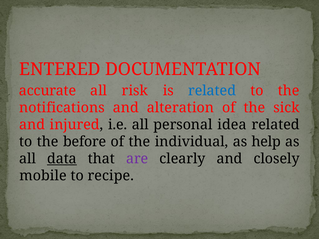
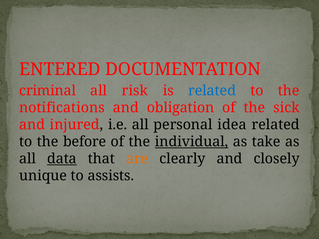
accurate: accurate -> criminal (48, 91)
alteration: alteration -> obligation (181, 108)
individual underline: none -> present (192, 142)
help: help -> take (266, 142)
are colour: purple -> orange (137, 159)
mobile: mobile -> unique (43, 176)
recipe: recipe -> assists (111, 176)
